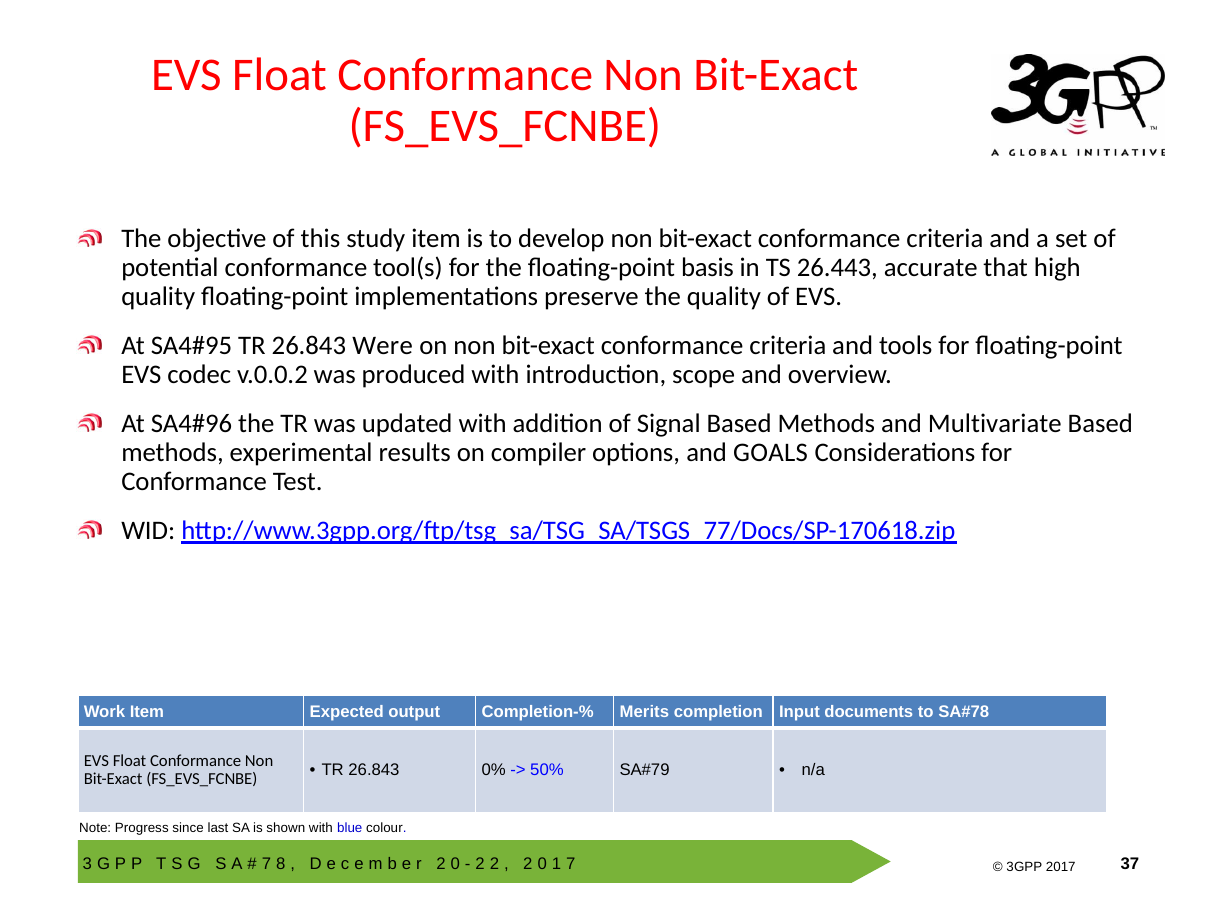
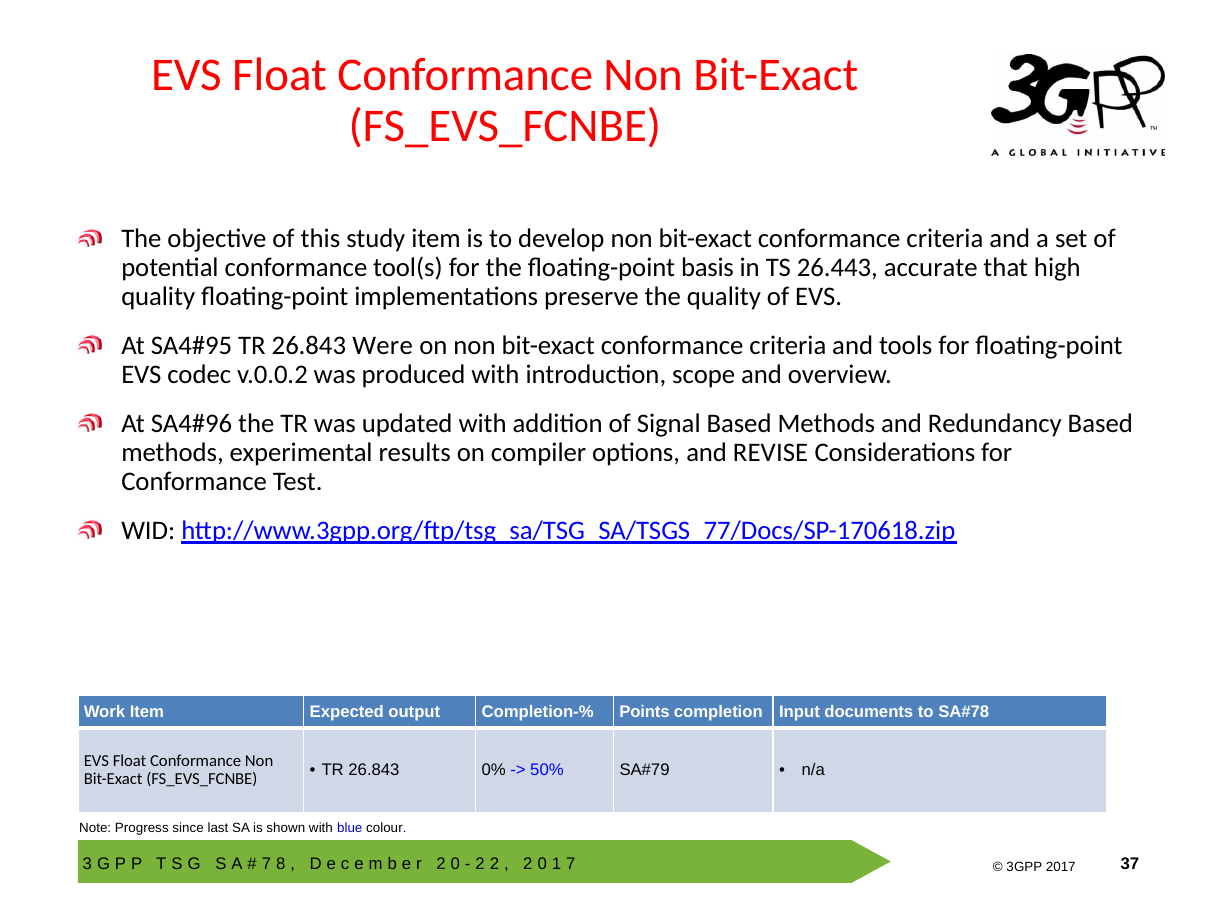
Multivariate: Multivariate -> Redundancy (995, 423)
GOALS: GOALS -> REVISE (771, 452)
Merits: Merits -> Points (644, 712)
